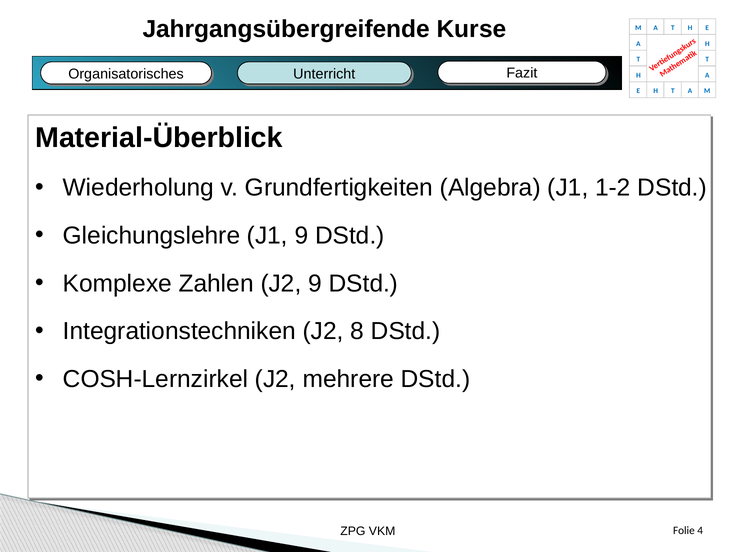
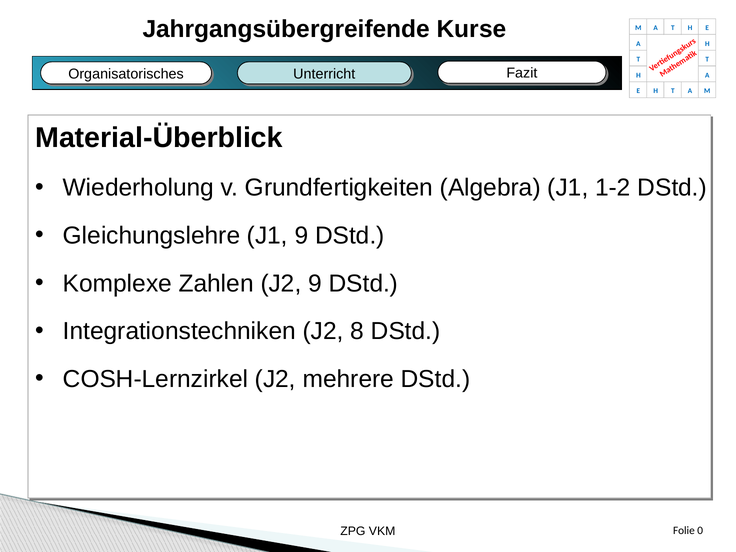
4: 4 -> 0 (700, 531)
